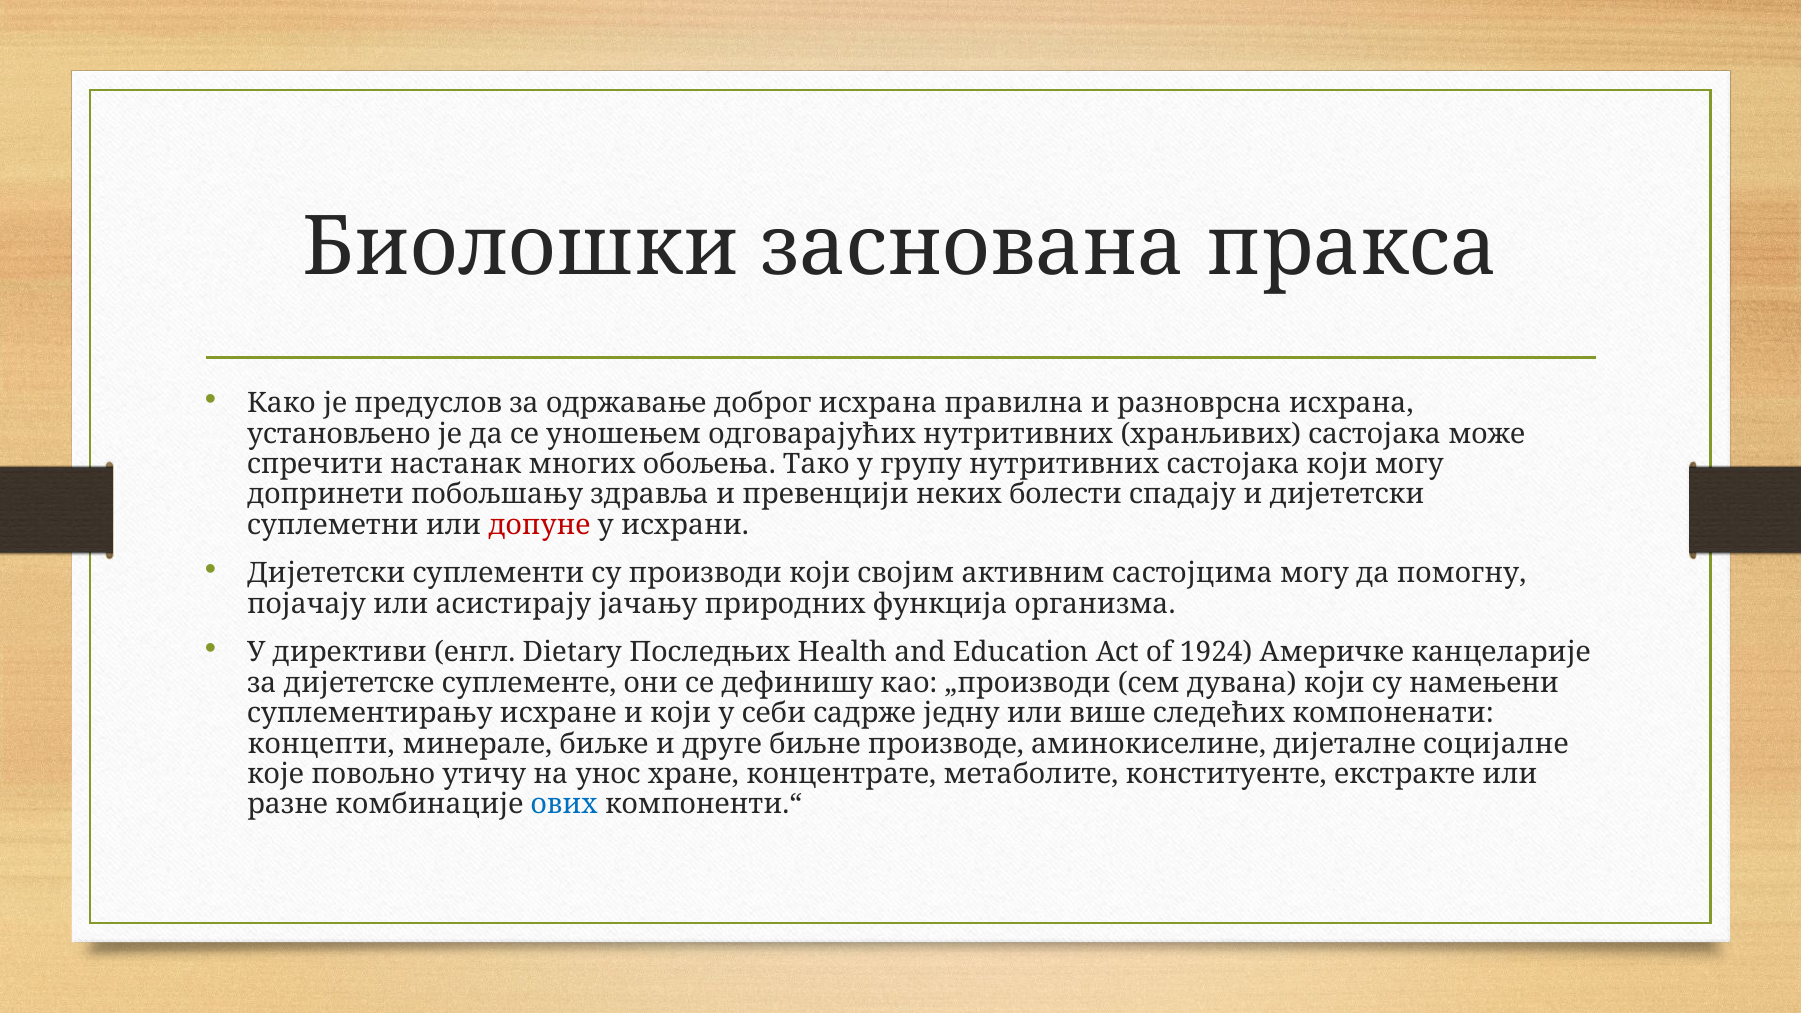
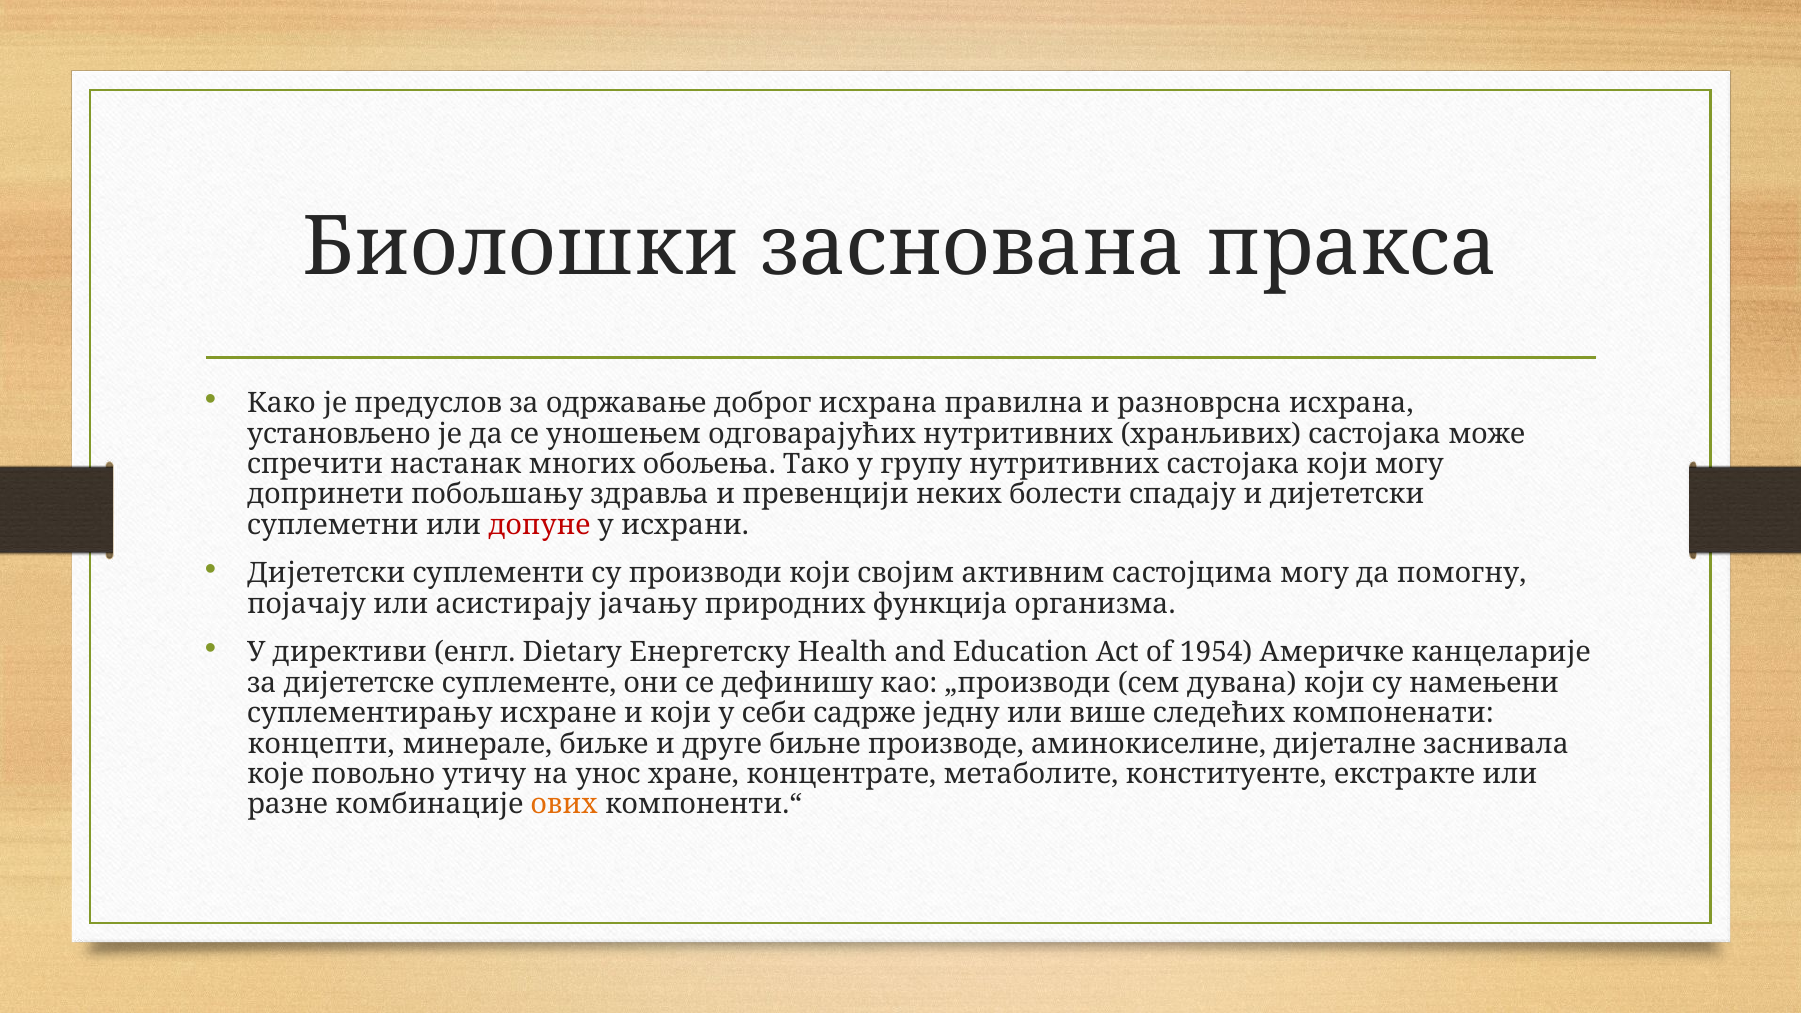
Последњих: Последњих -> Енергетску (710, 653)
1924: 1924 -> 1954 (1216, 653)
социјалне: социјалне -> заснивала (1496, 744)
ових colour: blue -> orange (564, 805)
